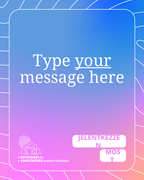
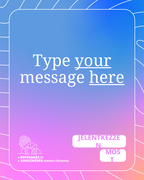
here underline: none -> present (107, 78)
